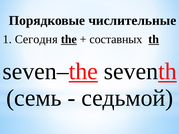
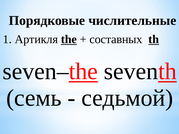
Сегодня: Сегодня -> Артикля (36, 39)
